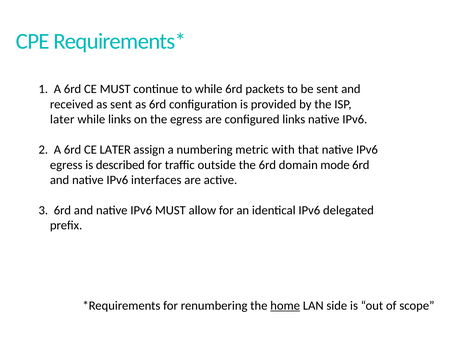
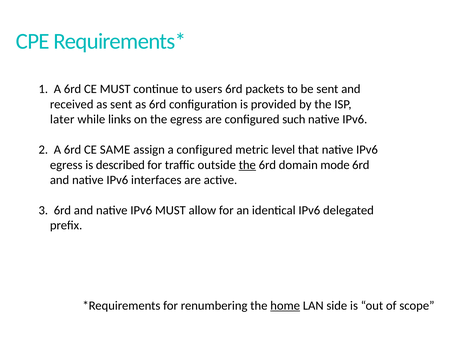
to while: while -> users (209, 89)
configured links: links -> such (294, 119)
CE LATER: LATER -> SAME (115, 149)
a numbering: numbering -> configured (205, 149)
with: with -> level (283, 149)
the underline: none -> present (247, 165)
